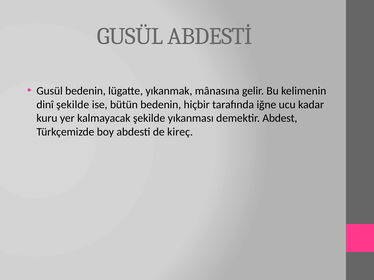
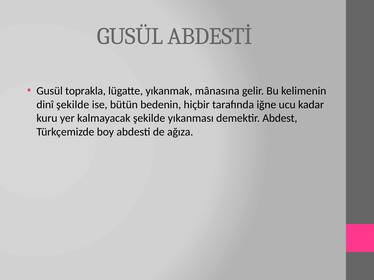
Gusül bedenin: bedenin -> toprakla (86, 91)
kireç: kireç -> ağıza (180, 132)
